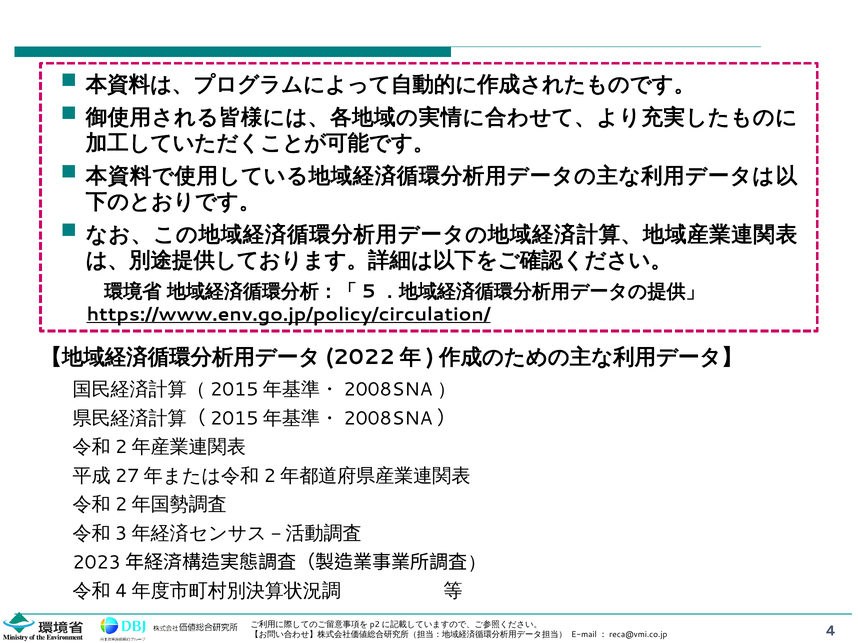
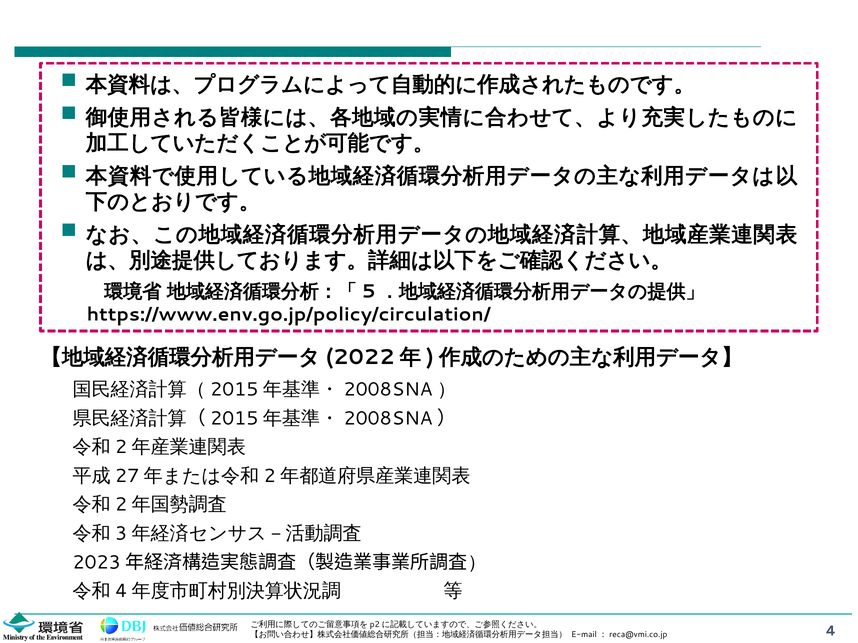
https://www.env.go.jp/policy/circulation/ underline: present -> none (289, 314)
